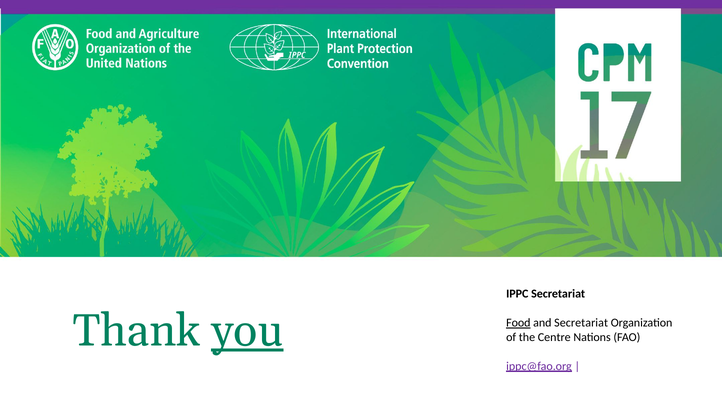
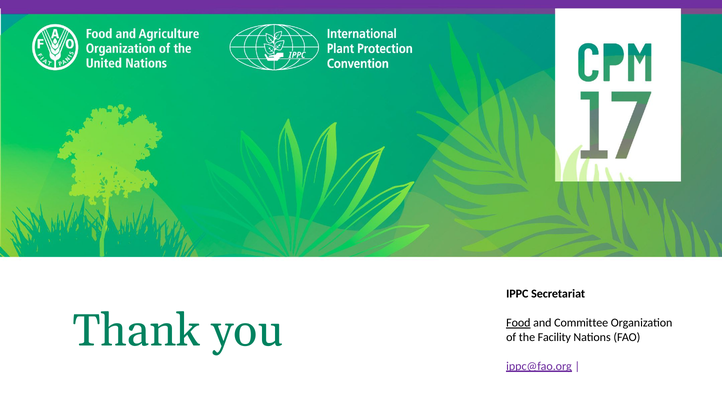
and Secretariat: Secretariat -> Committee (581, 323)
you underline: present -> none (247, 331)
Centre: Centre -> Facility (554, 337)
